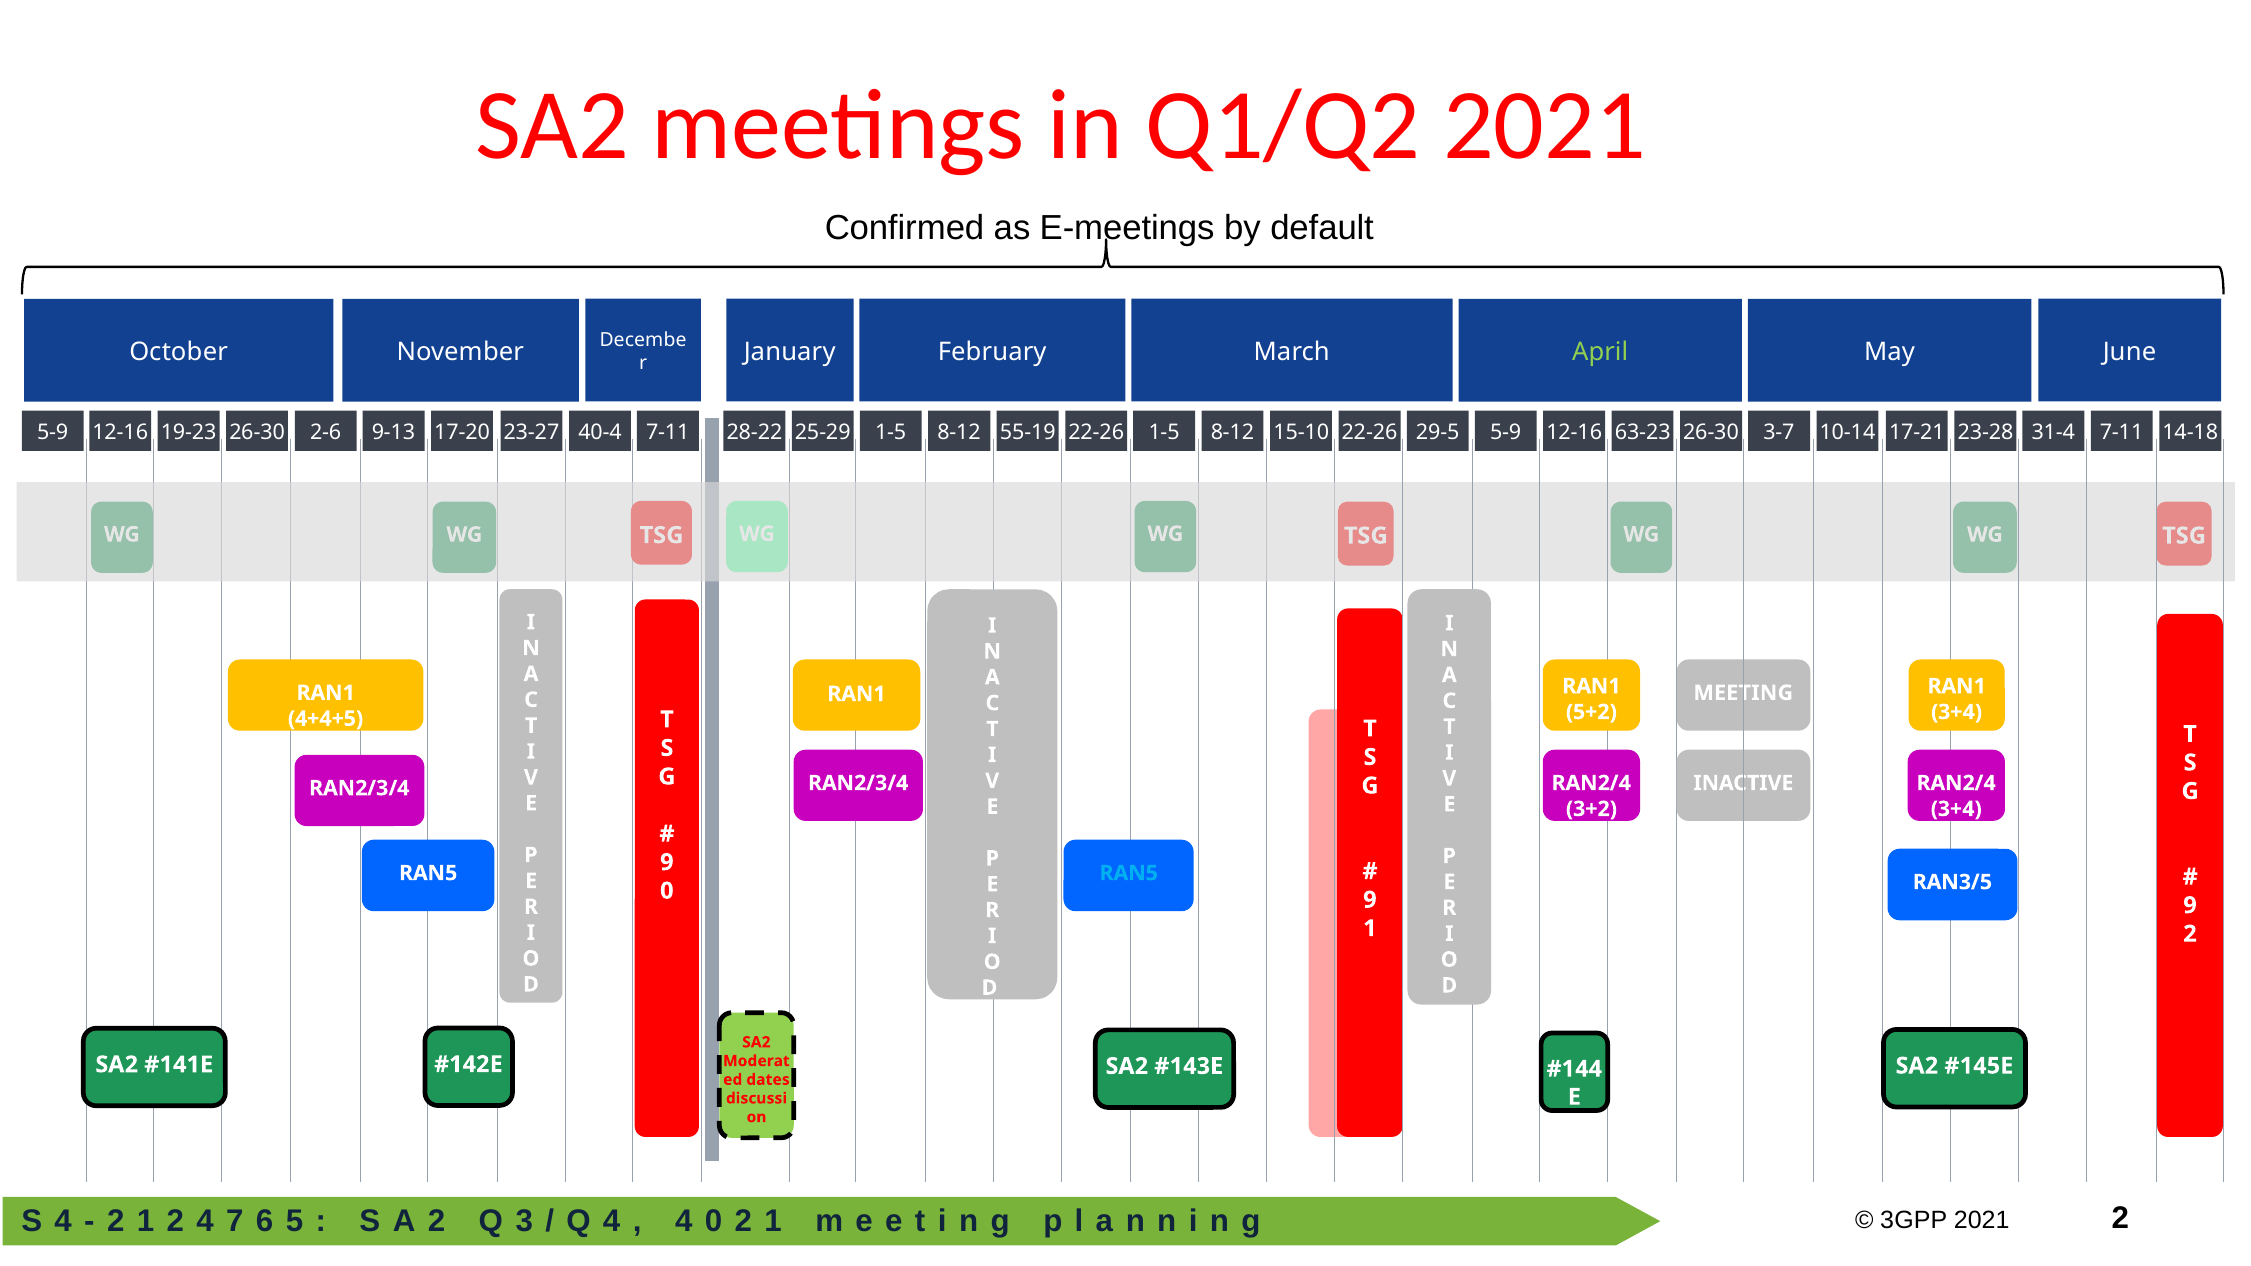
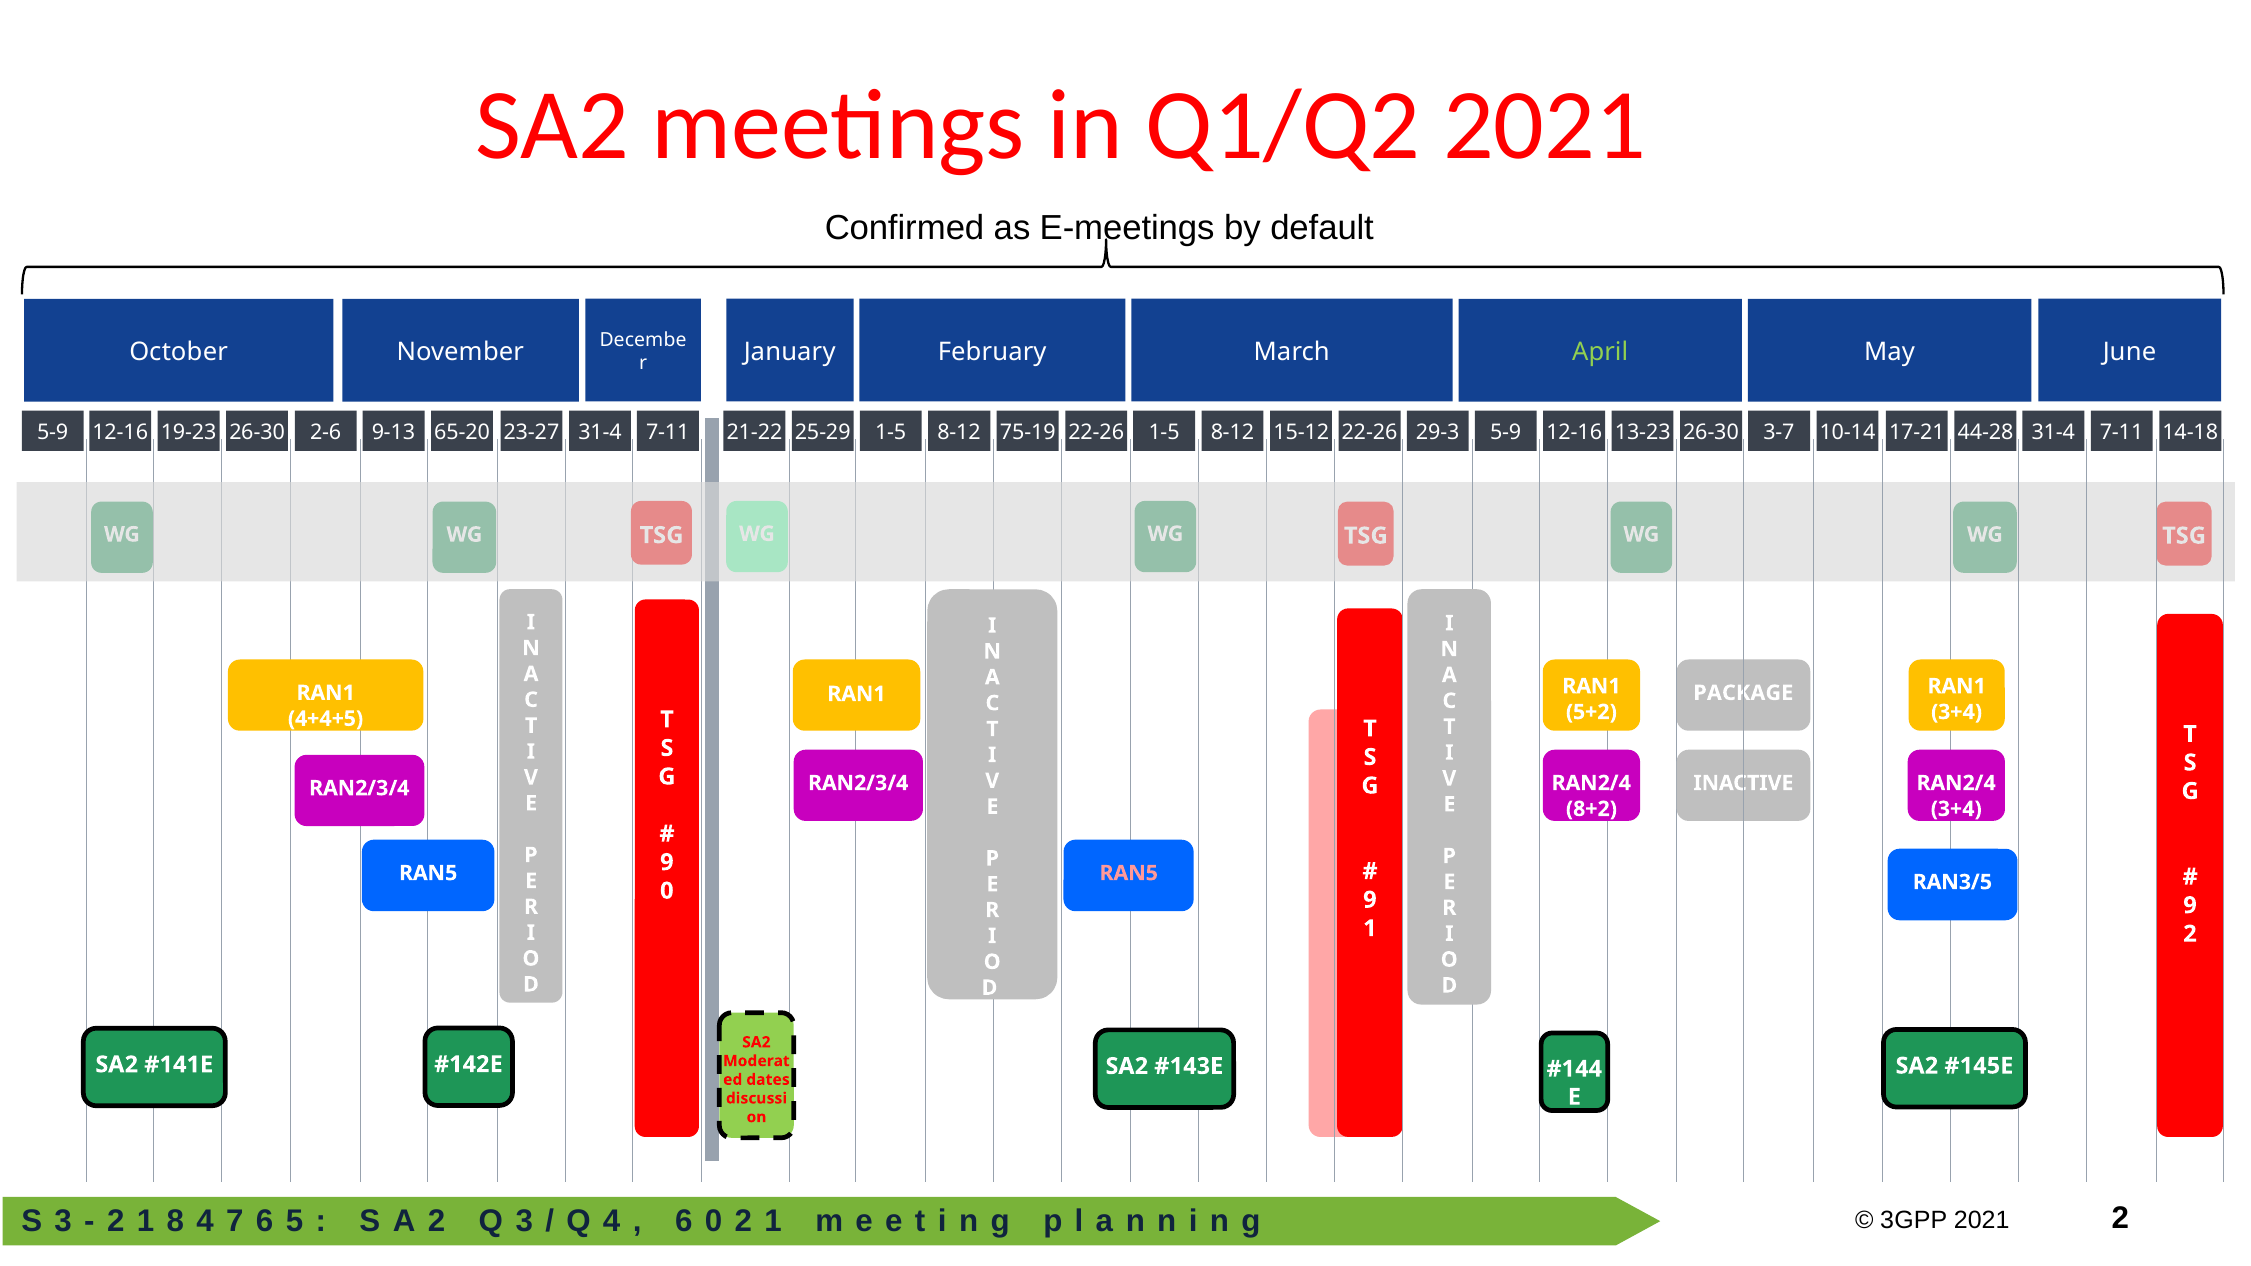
17-20: 17-20 -> 65-20 (462, 432)
23-27 40-4: 40-4 -> 31-4 (600, 432)
28-22: 28-22 -> 21-22 (754, 432)
55-19: 55-19 -> 75-19 (1028, 432)
15-10: 15-10 -> 15-12 (1301, 432)
29-5: 29-5 -> 29-3 (1438, 432)
63-23: 63-23 -> 13-23 (1643, 432)
23-28: 23-28 -> 44-28 (1985, 432)
MEETING: MEETING -> PACKAGE (1743, 693)
3+2: 3+2 -> 8+2 (1591, 809)
RAN5 colour: light blue -> pink (1129, 873)
S 4: 4 -> 3 (63, 1222)
1 2: 2 -> 8 (175, 1222)
4: 4 -> 6 (684, 1222)
